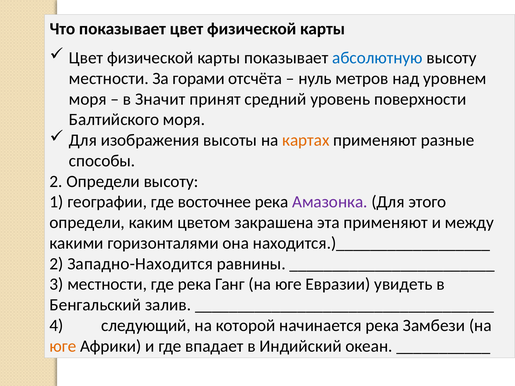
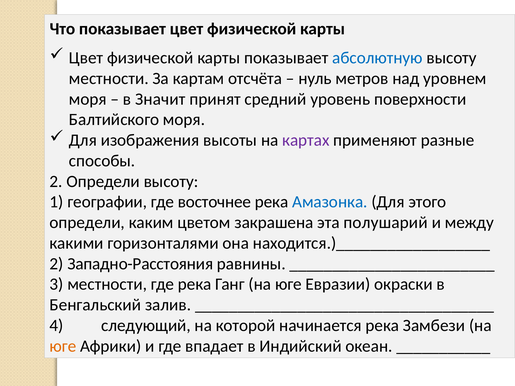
горами: горами -> картам (198, 78)
картах colour: orange -> purple (306, 140)
Амазонка colour: purple -> blue (330, 202)
эта применяют: применяют -> полушарий (386, 223)
Западно-Находится: Западно-Находится -> Западно-Расстояния (140, 264)
увидеть: увидеть -> окраски (403, 284)
